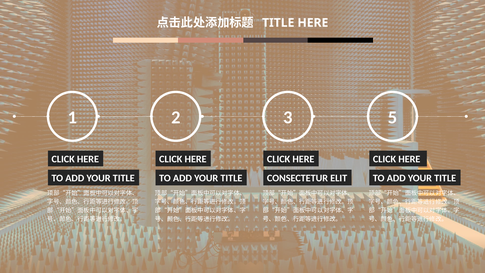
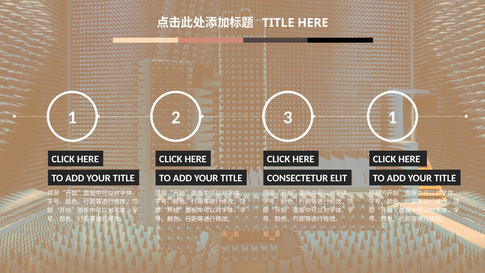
2 5: 5 -> 1 (392, 118)
